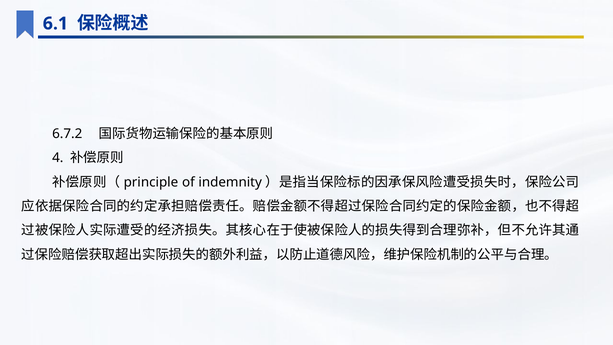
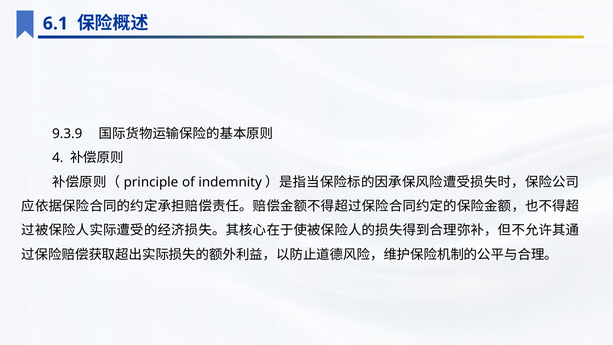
6.7.2: 6.7.2 -> 9.3.9 (67, 134)
